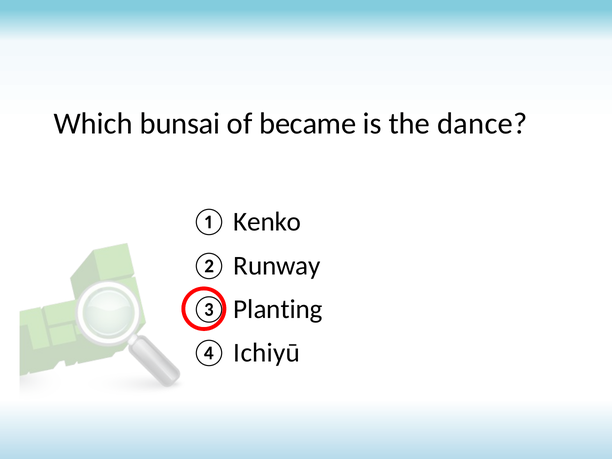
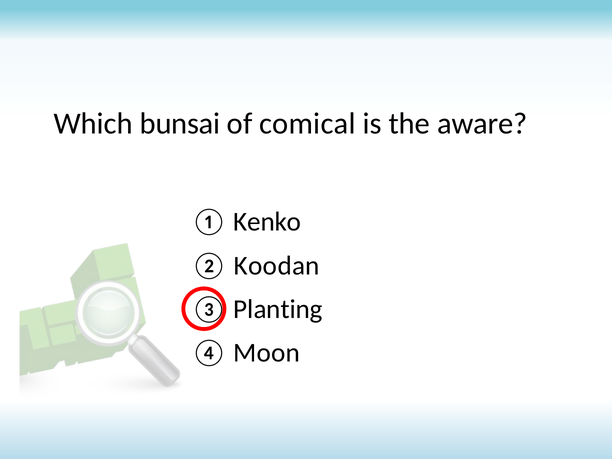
became: became -> comical (307, 124)
dance: dance -> aware (482, 124)
Runway: Runway -> Koodan (277, 266)
Ichiyū: Ichiyū -> Moon (267, 353)
